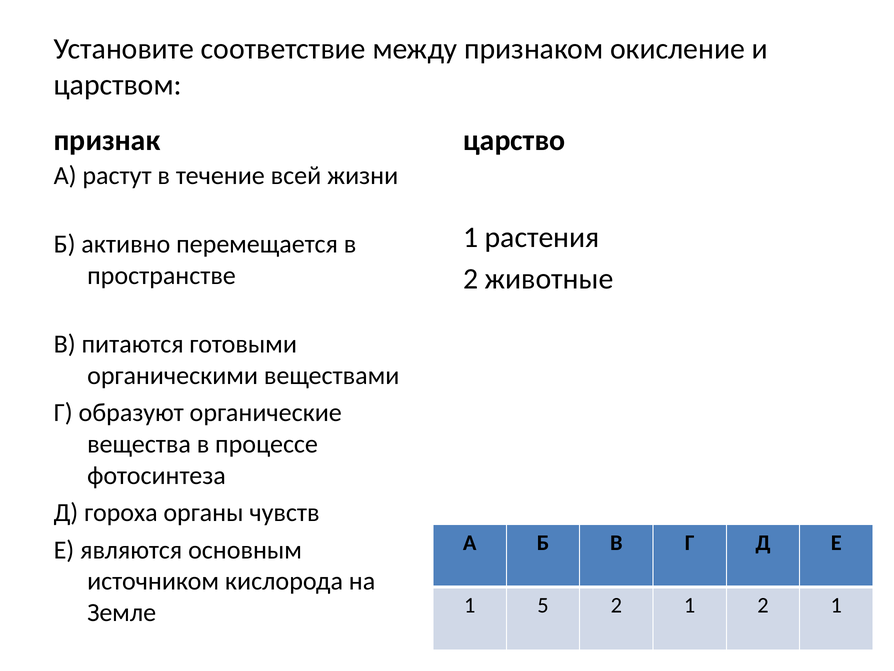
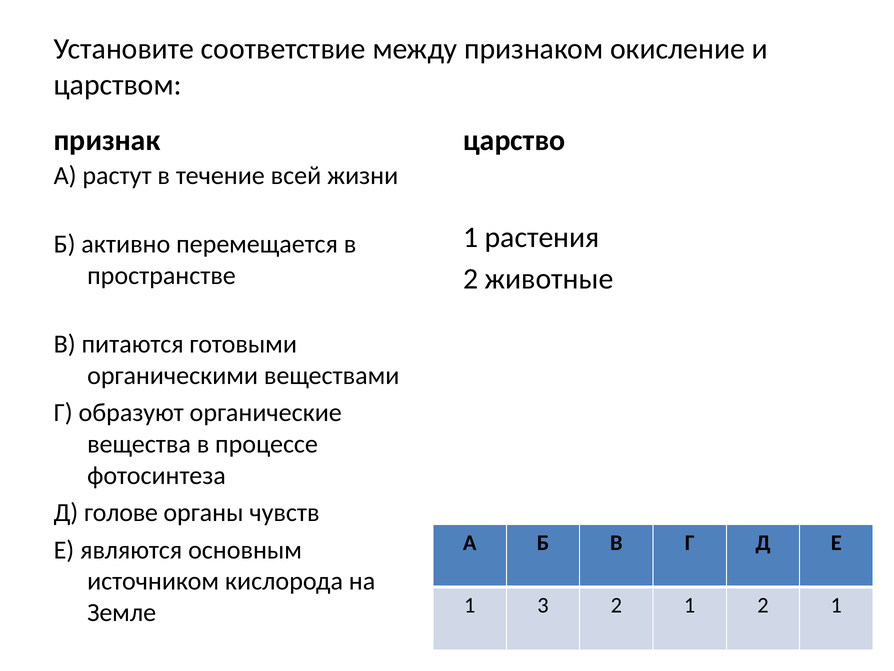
гороха: гороха -> голове (121, 512)
5: 5 -> 3 (543, 605)
